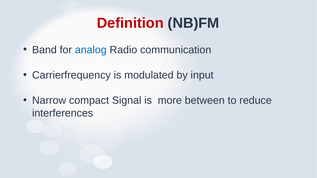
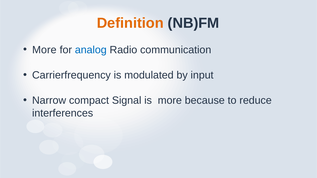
Definition colour: red -> orange (130, 23)
Band: Band -> More (44, 50)
between: between -> because (205, 101)
